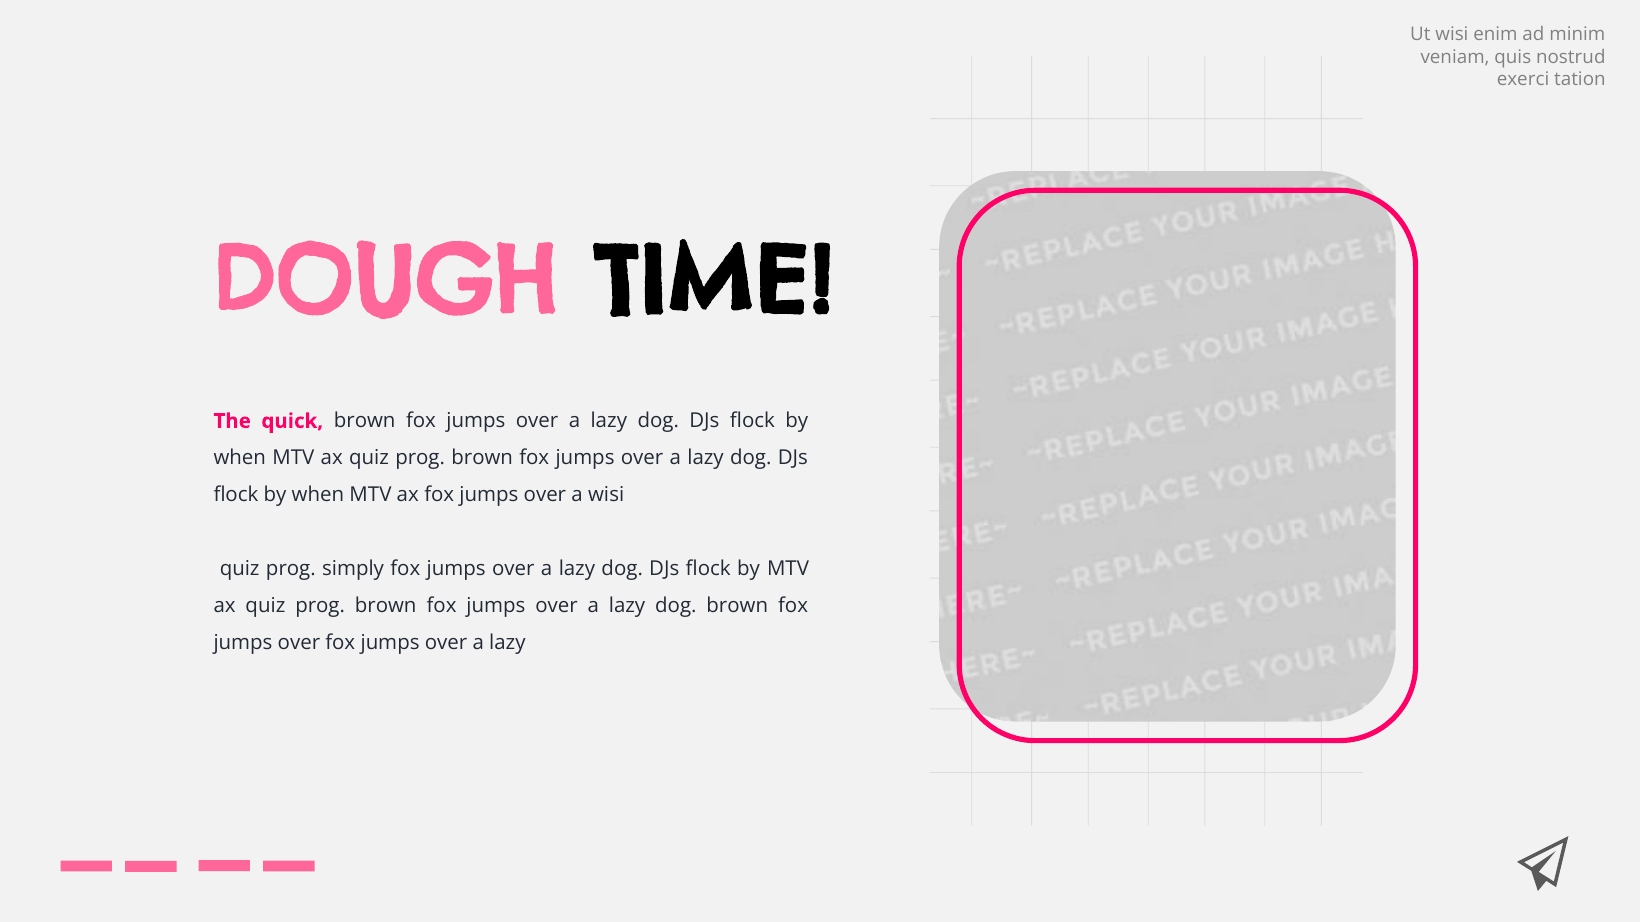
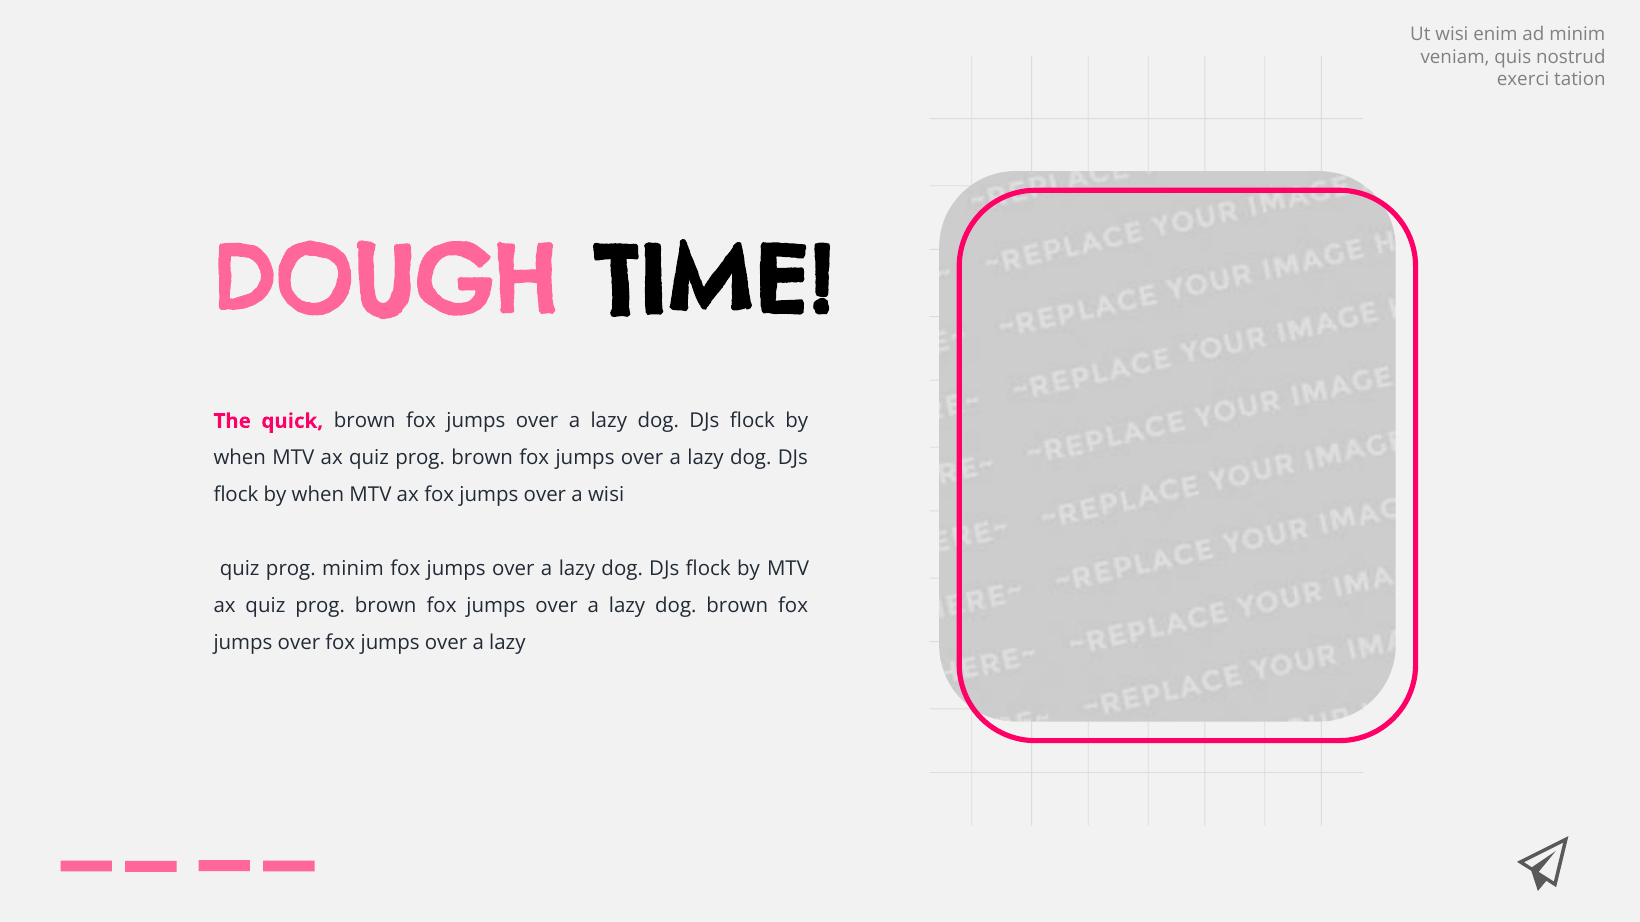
prog simply: simply -> minim (353, 569)
